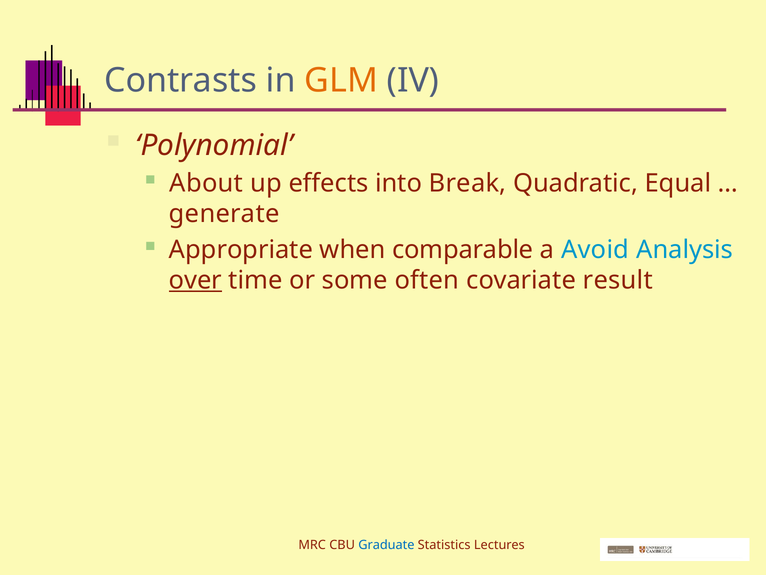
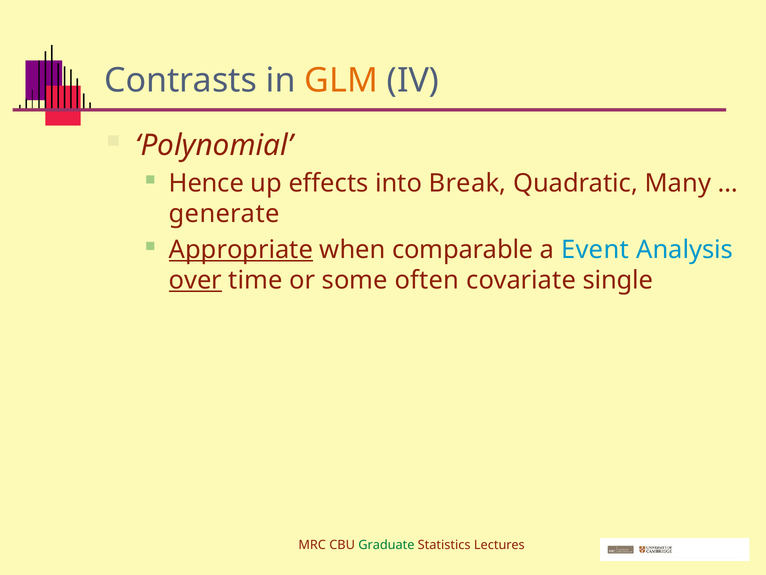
About: About -> Hence (206, 183)
Equal: Equal -> Many (678, 183)
Appropriate underline: none -> present (241, 249)
Avoid: Avoid -> Event (595, 249)
result: result -> single (618, 280)
Graduate colour: blue -> green (386, 545)
